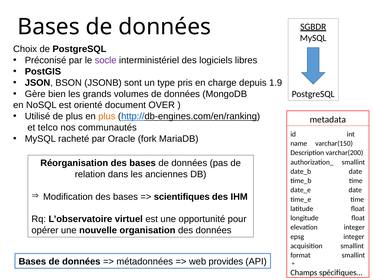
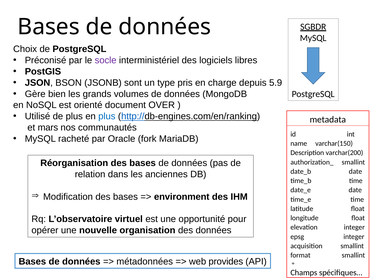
1.9: 1.9 -> 5.9 (276, 83)
plus colour: orange -> blue (107, 116)
telco: telco -> mars (48, 127)
scientifiques: scientifiques -> environment (182, 197)
